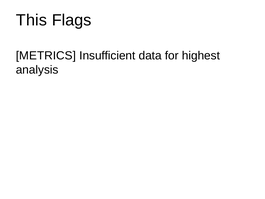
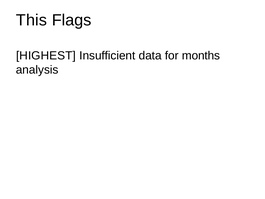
METRICS: METRICS -> HIGHEST (46, 56)
highest: highest -> months (201, 56)
